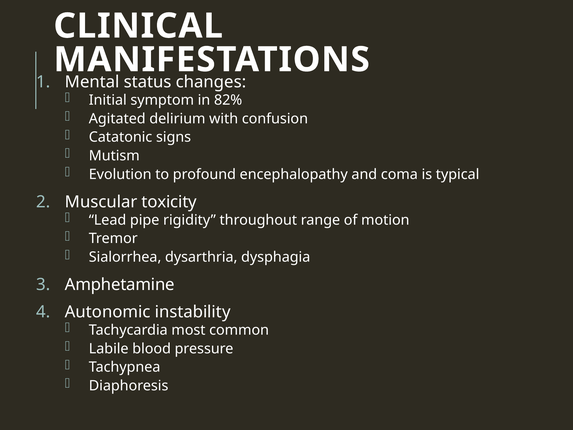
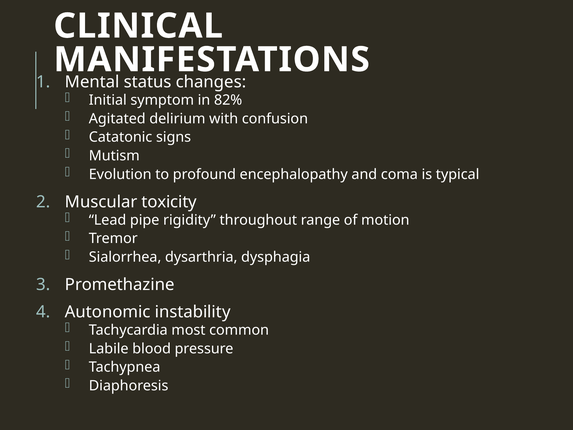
Amphetamine: Amphetamine -> Promethazine (120, 285)
